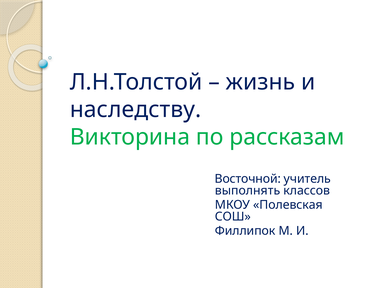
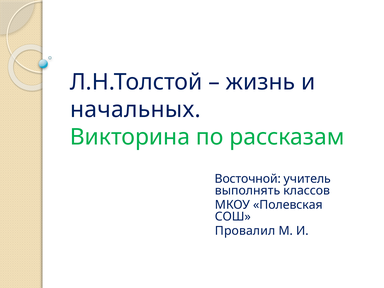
наследству: наследству -> начальных (135, 110)
Филлипок: Филлипок -> Провалил (245, 231)
